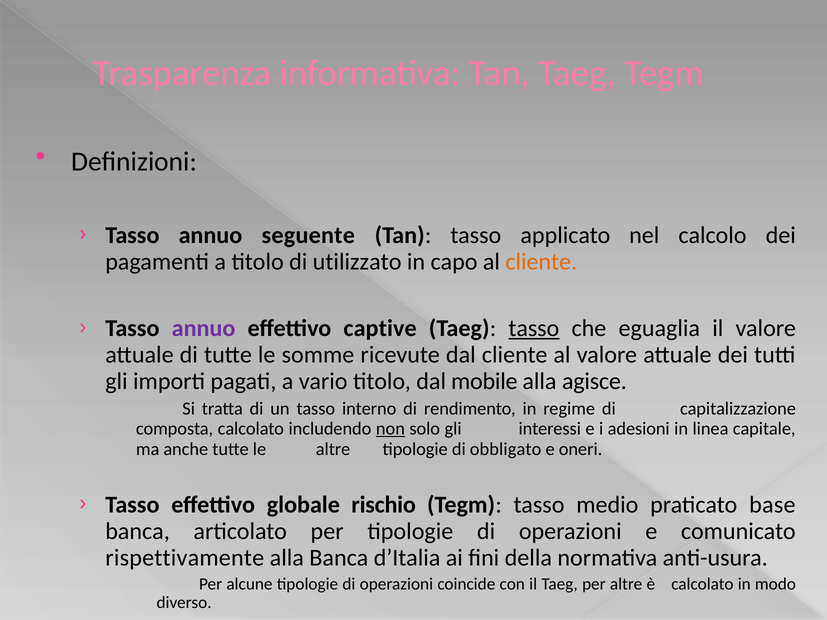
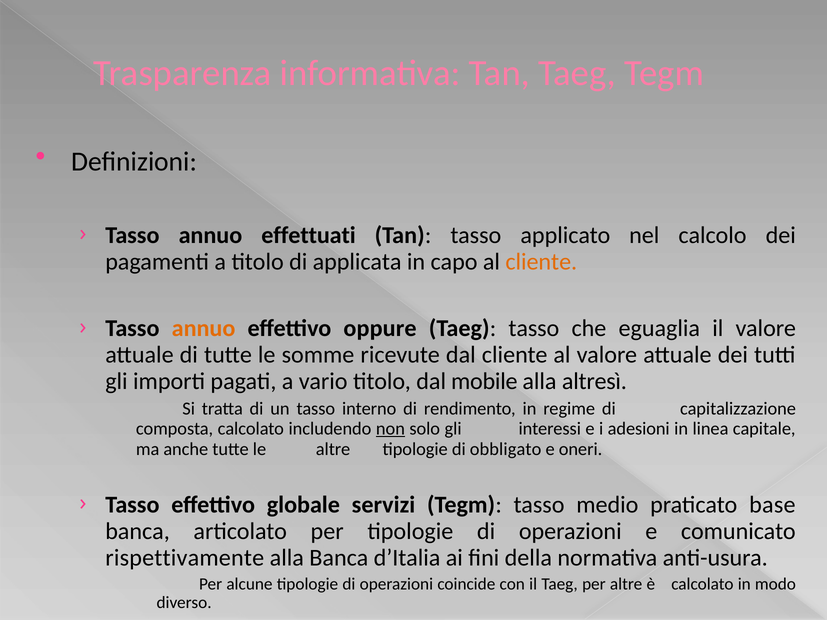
seguente: seguente -> effettuati (308, 235)
utilizzato: utilizzato -> applicata (357, 262)
annuo colour: purple -> orange (204, 329)
captive: captive -> oppure (380, 329)
tasso underline: present -> none (534, 329)
agisce: agisce -> altresì (594, 382)
rischio: rischio -> servizi (383, 505)
